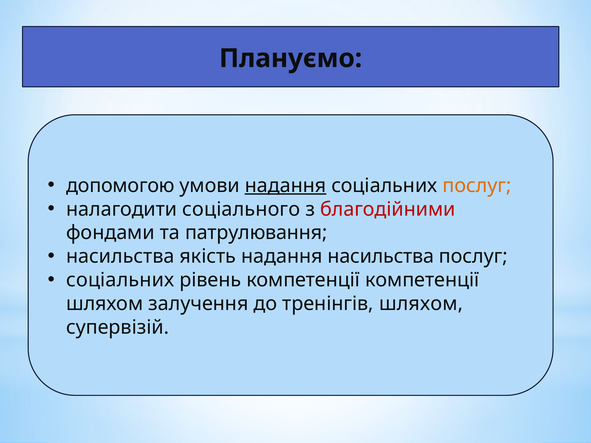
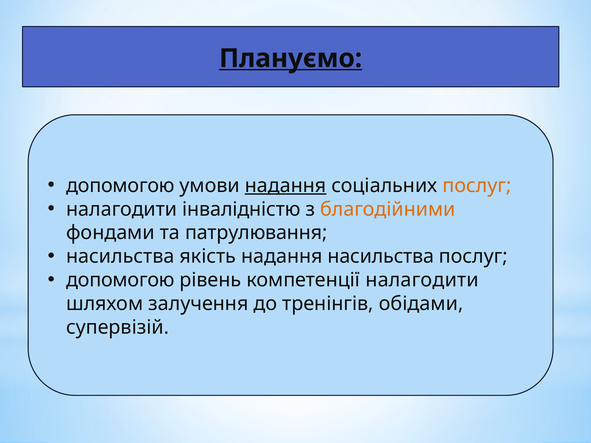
Плануємо underline: none -> present (291, 58)
соціального: соціального -> інвалідністю (241, 209)
благодійними colour: red -> orange (388, 209)
соціальних: соціальних -> допомогою (120, 280)
компетенції компетенції: компетенції -> налагодити (422, 280)
тренінгів шляхом: шляхом -> обідами (421, 304)
